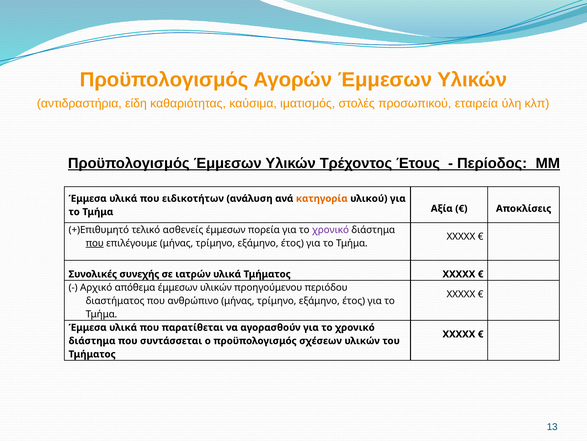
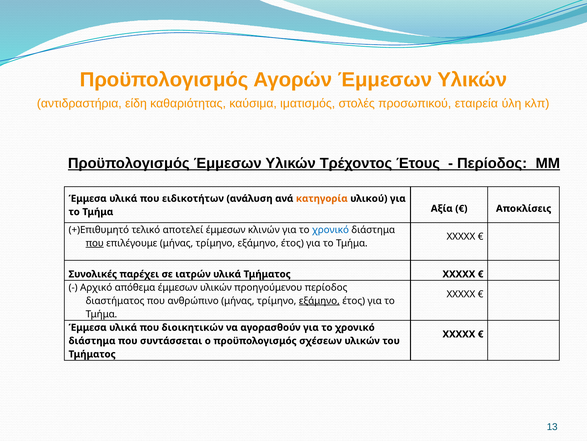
ασθενείς: ασθενείς -> αποτελεί (183, 229)
πορεία: πορεία -> κλινών (264, 229)
χρονικό colour: purple -> blue (330, 229)
συνεχής: συνεχής -> παρέχει (139, 274)
προηγούμενου περιόδου: περιόδου -> περίοδος (326, 287)
εξάμηνο underline: none -> present (319, 300)
παρατίθεται: παρατίθεται -> διοικητικών (193, 327)
